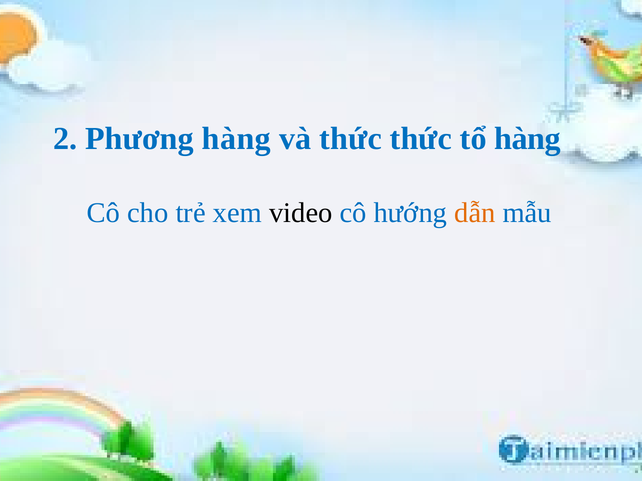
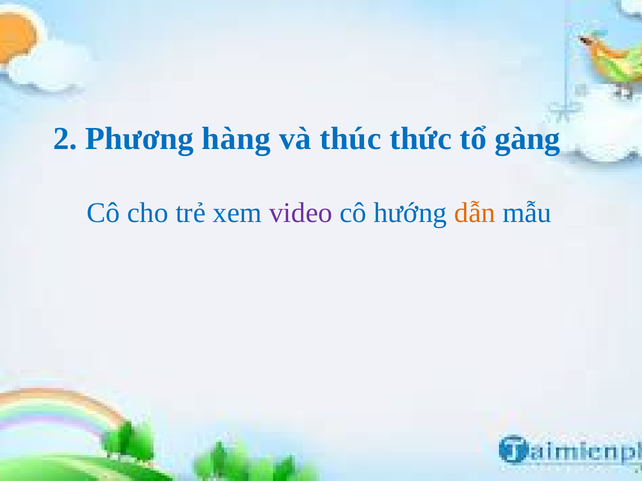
và thức: thức -> thúc (350, 139)
tổ hàng: hàng -> gàng (527, 139)
video colour: black -> purple (301, 213)
